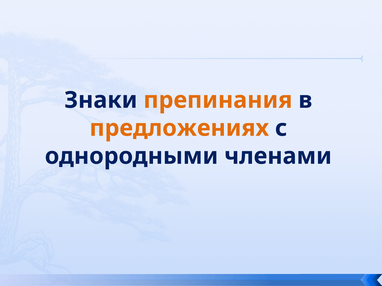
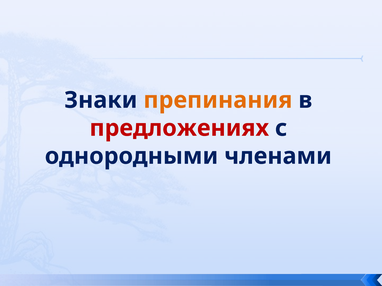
предложениях colour: orange -> red (179, 128)
